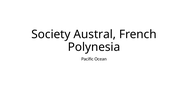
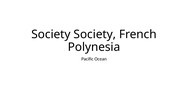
Society Austral: Austral -> Society (95, 34)
